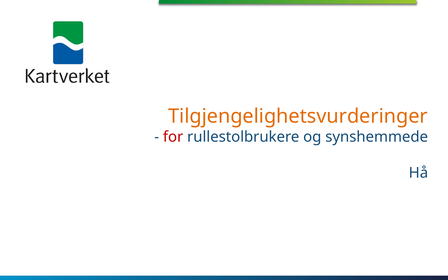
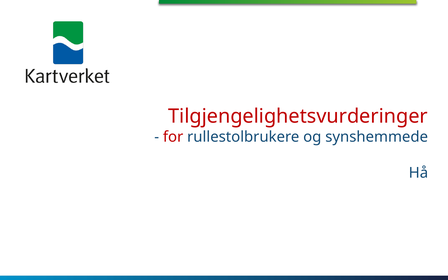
Tilgjengelighetsvurderinger colour: orange -> red (298, 116)
